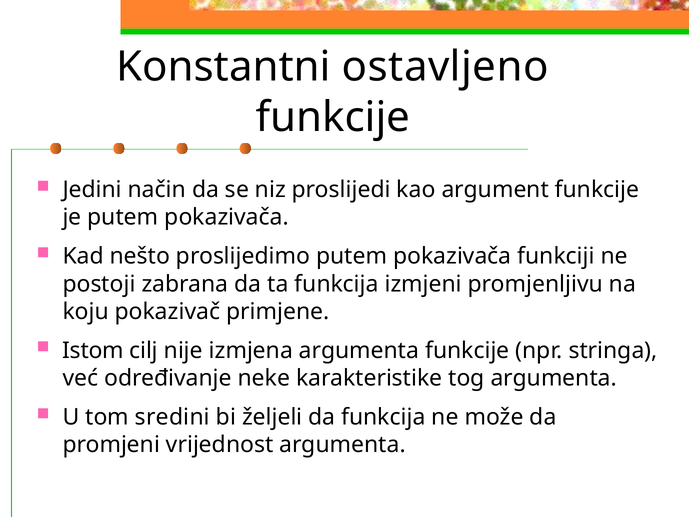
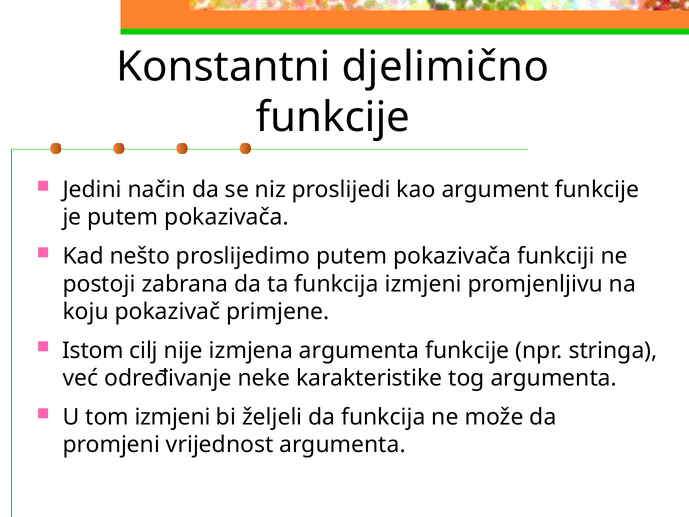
ostavljeno: ostavljeno -> djelimično (445, 67)
tom sredini: sredini -> izmjeni (173, 417)
